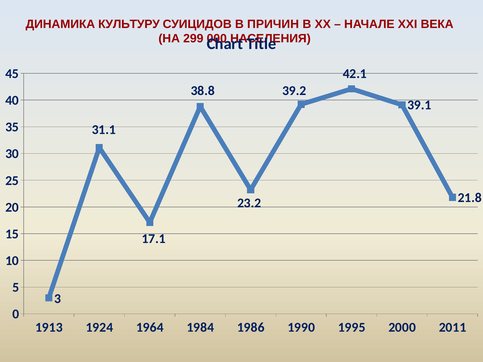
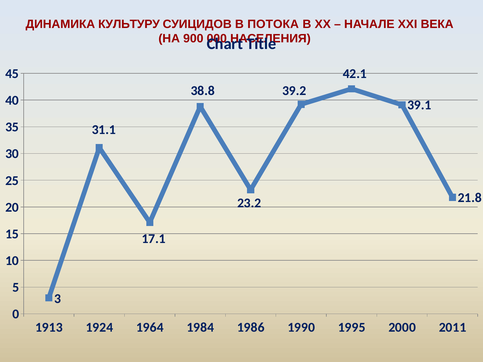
ПРИЧИН: ПРИЧИН -> ПОТОКА (273, 24)
299: 299 -> 900 (193, 39)
